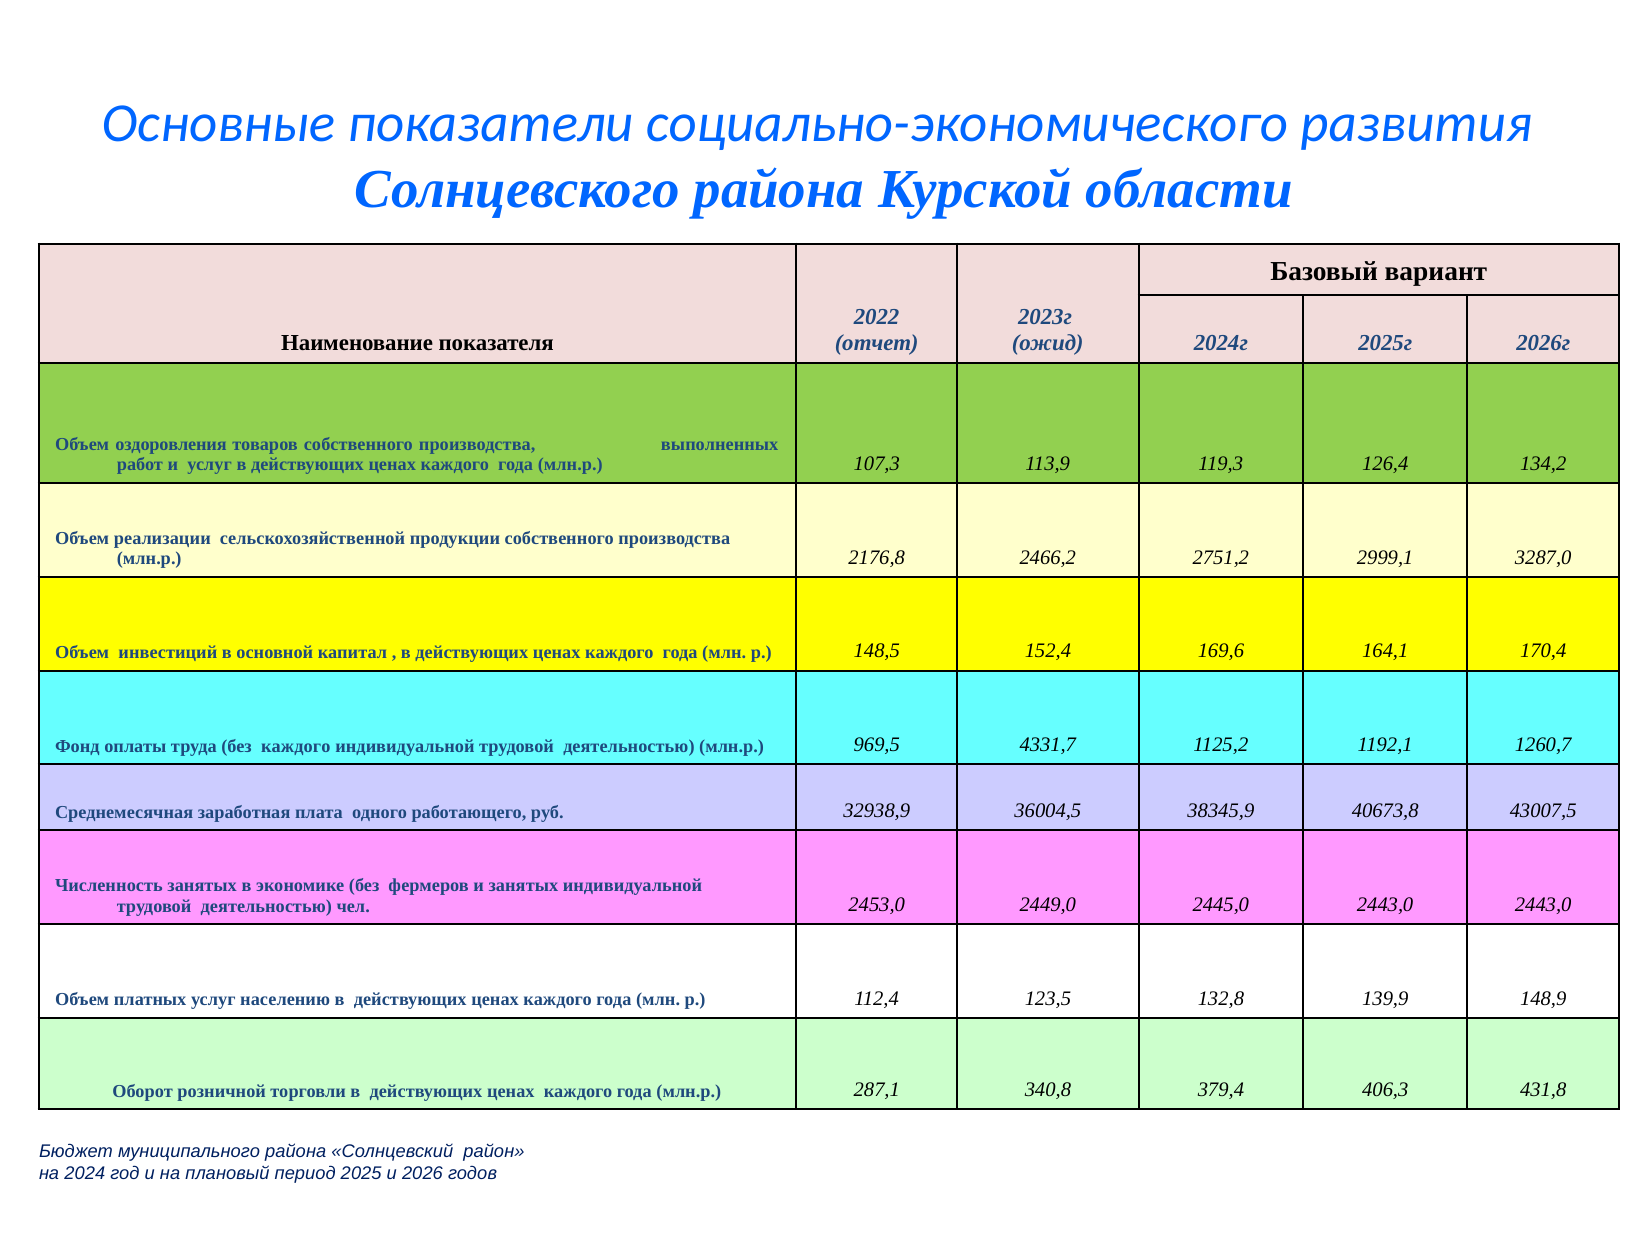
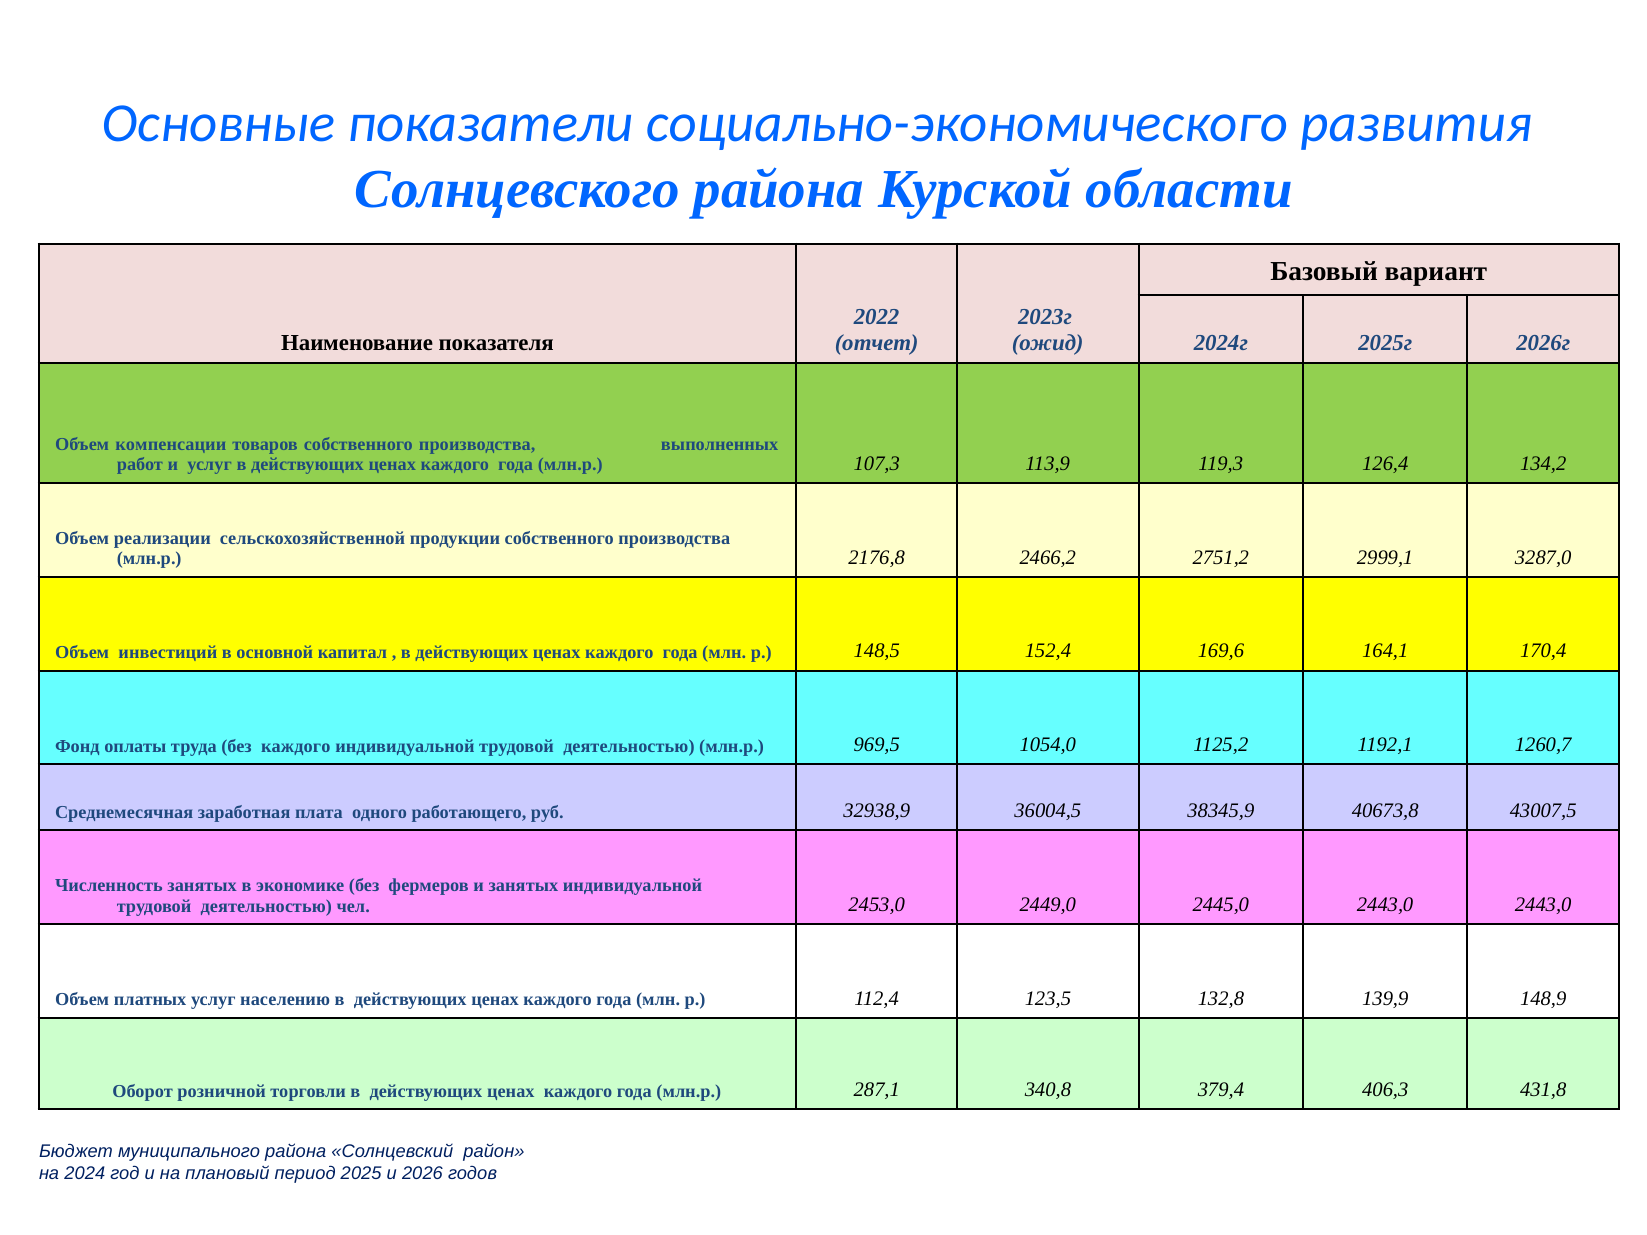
оздоровления: оздоровления -> компенсации (171, 445)
4331,7: 4331,7 -> 1054,0 (1048, 745)
